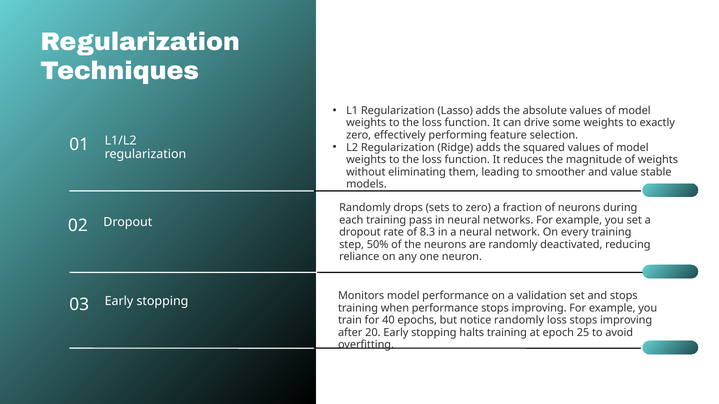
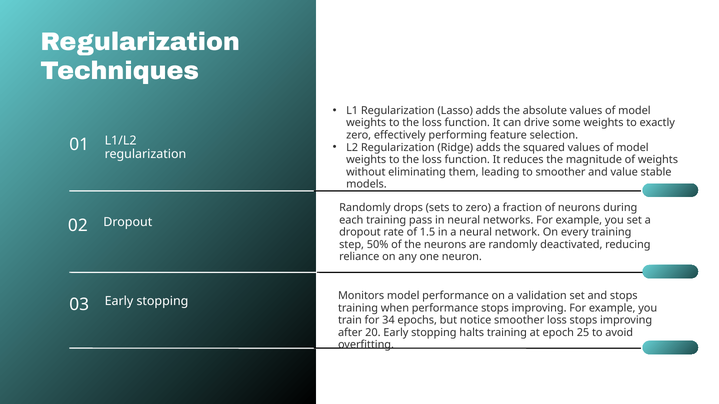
8.3: 8.3 -> 1.5 (428, 232)
40: 40 -> 34 (389, 321)
notice randomly: randomly -> smoother (519, 321)
